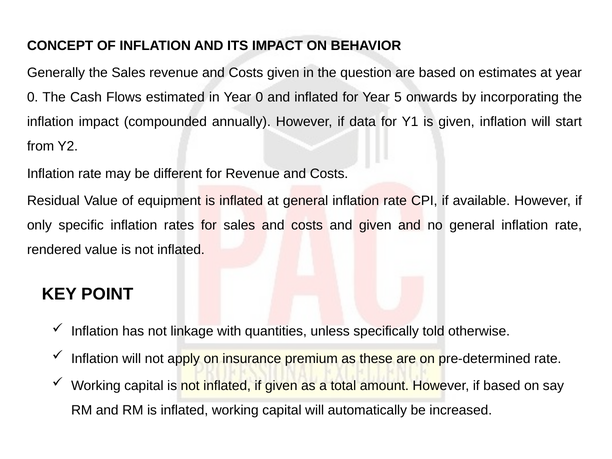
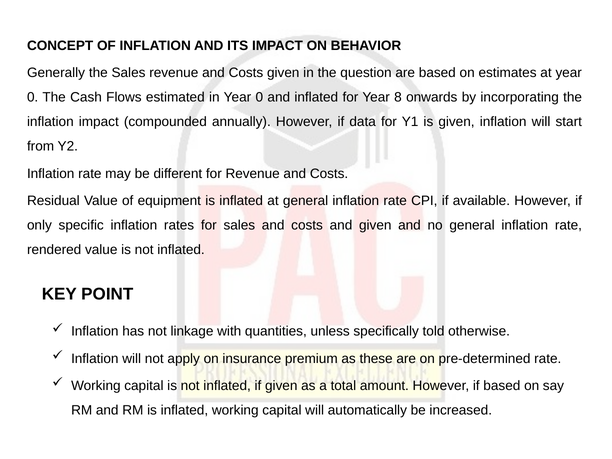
5: 5 -> 8 (398, 97)
